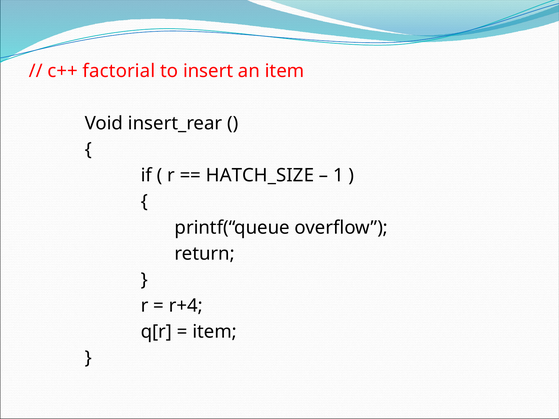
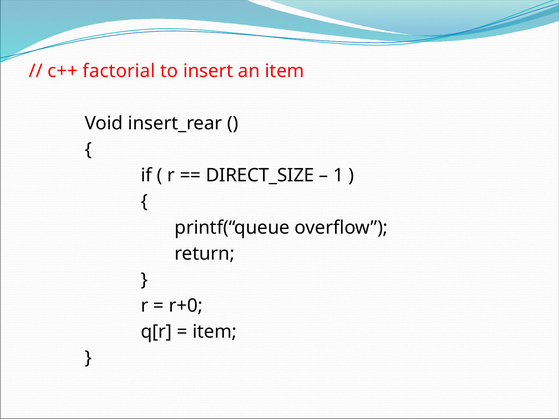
HATCH_SIZE: HATCH_SIZE -> DIRECT_SIZE (260, 176)
r+4: r+4 -> r+0 (186, 306)
